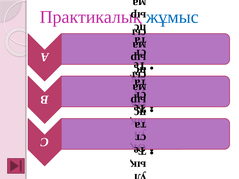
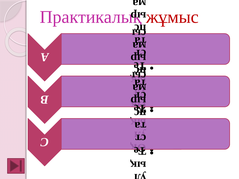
жұмыс colour: blue -> red (172, 17)
